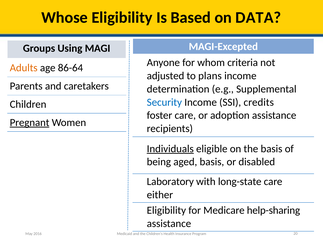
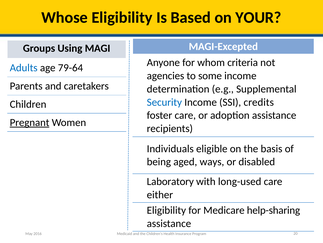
DATA: DATA -> YOUR (258, 17)
Adults colour: orange -> blue (24, 68)
86-64: 86-64 -> 79-64 (70, 68)
adjusted: adjusted -> agencies (166, 76)
plans: plans -> some (210, 76)
Individuals underline: present -> none (170, 148)
aged basis: basis -> ways (212, 161)
long-state: long-state -> long-used (240, 181)
